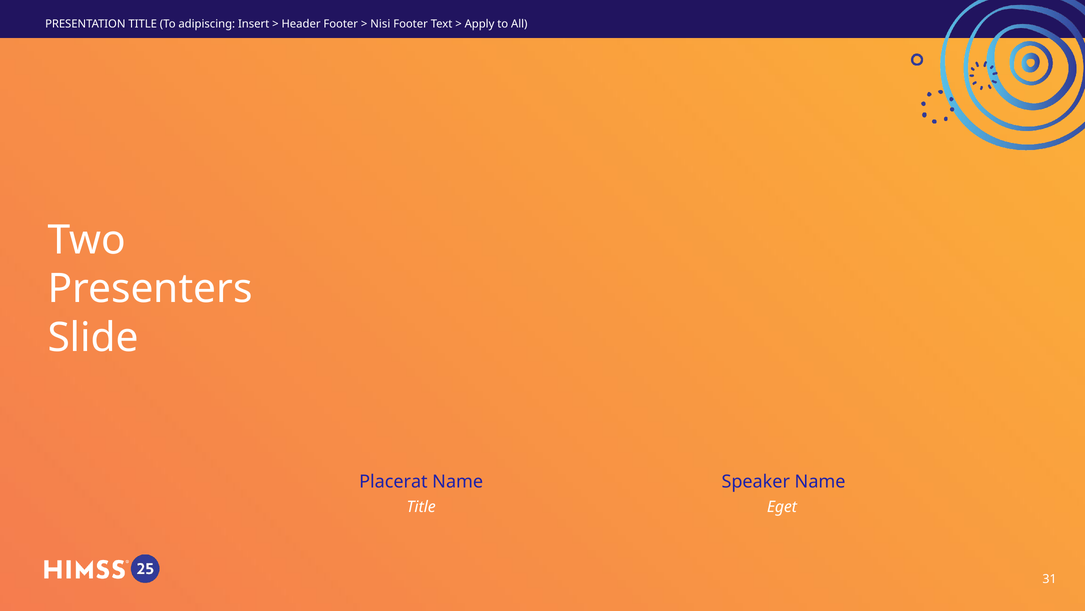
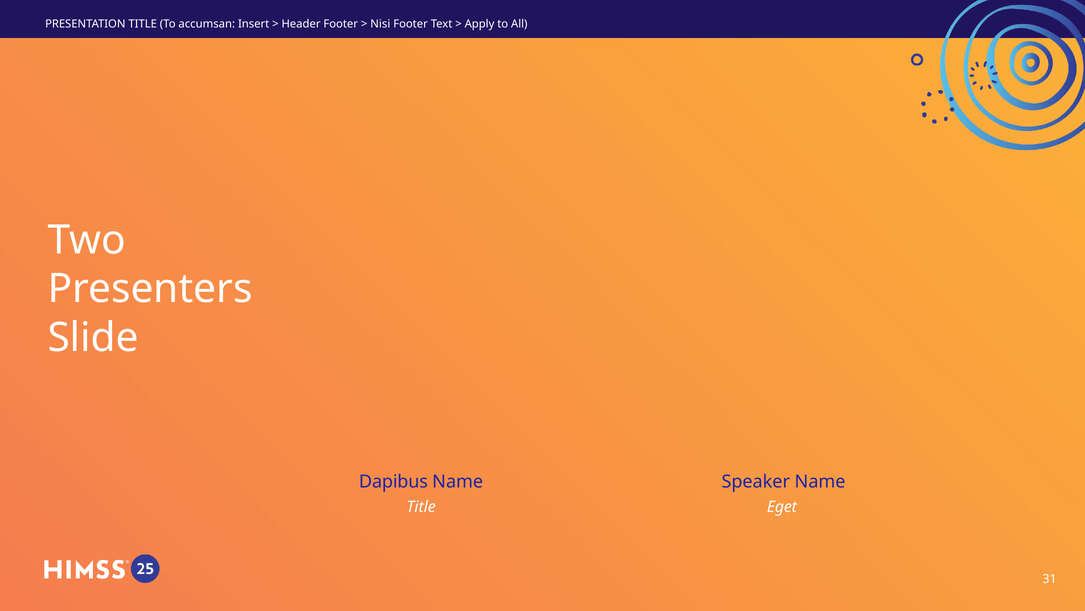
adipiscing: adipiscing -> accumsan (207, 24)
Placerat: Placerat -> Dapibus (393, 481)
